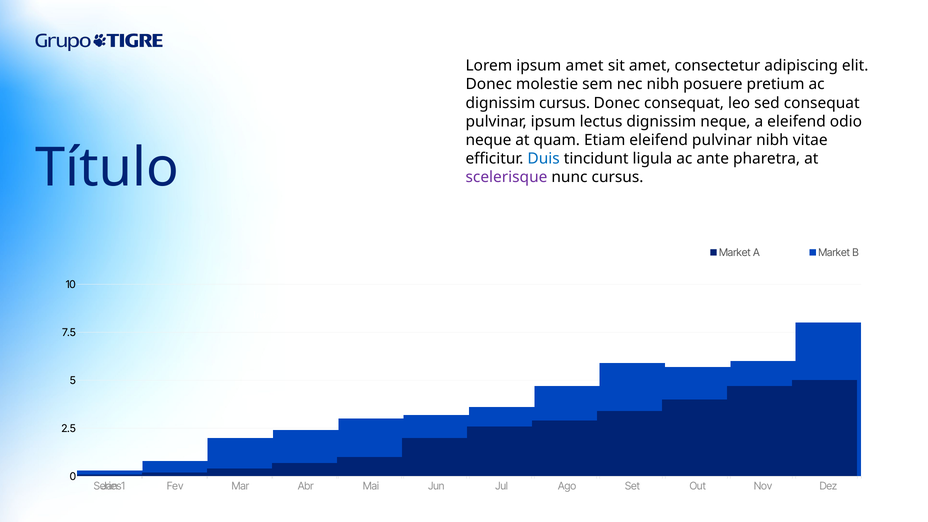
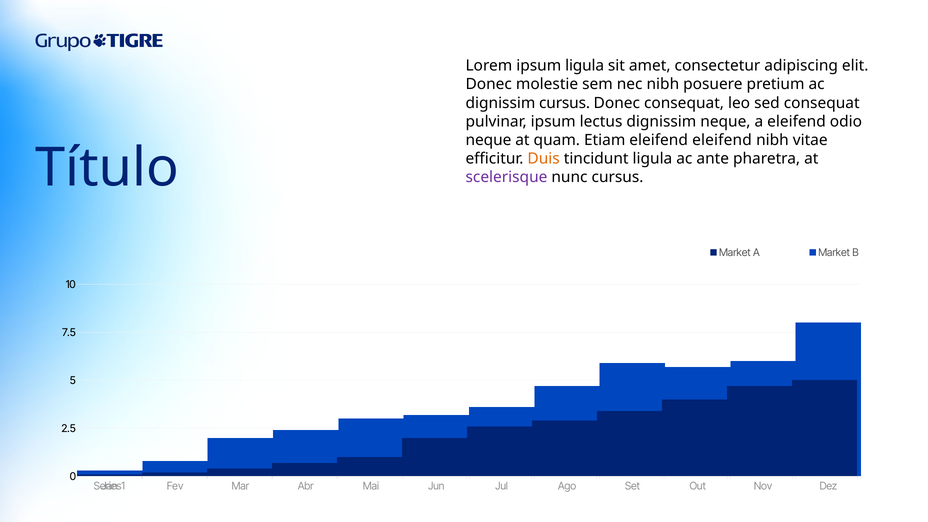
ipsum amet: amet -> ligula (585, 66)
eleifend pulvinar: pulvinar -> eleifend (722, 140)
Duis colour: blue -> orange (544, 159)
